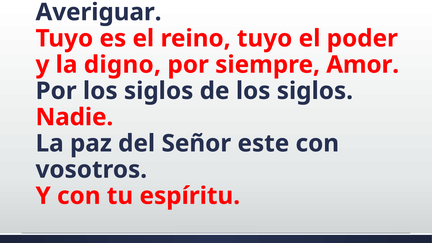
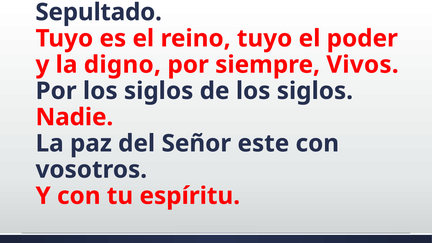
Averiguar: Averiguar -> Sepultado (99, 12)
Amor: Amor -> Vivos (362, 65)
